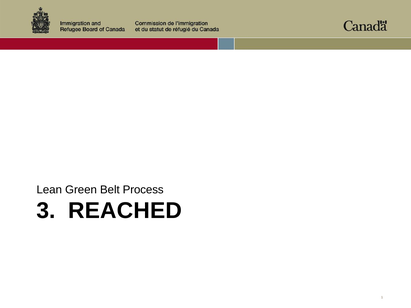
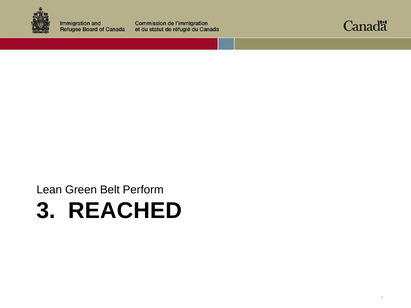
Process: Process -> Perform (143, 190)
